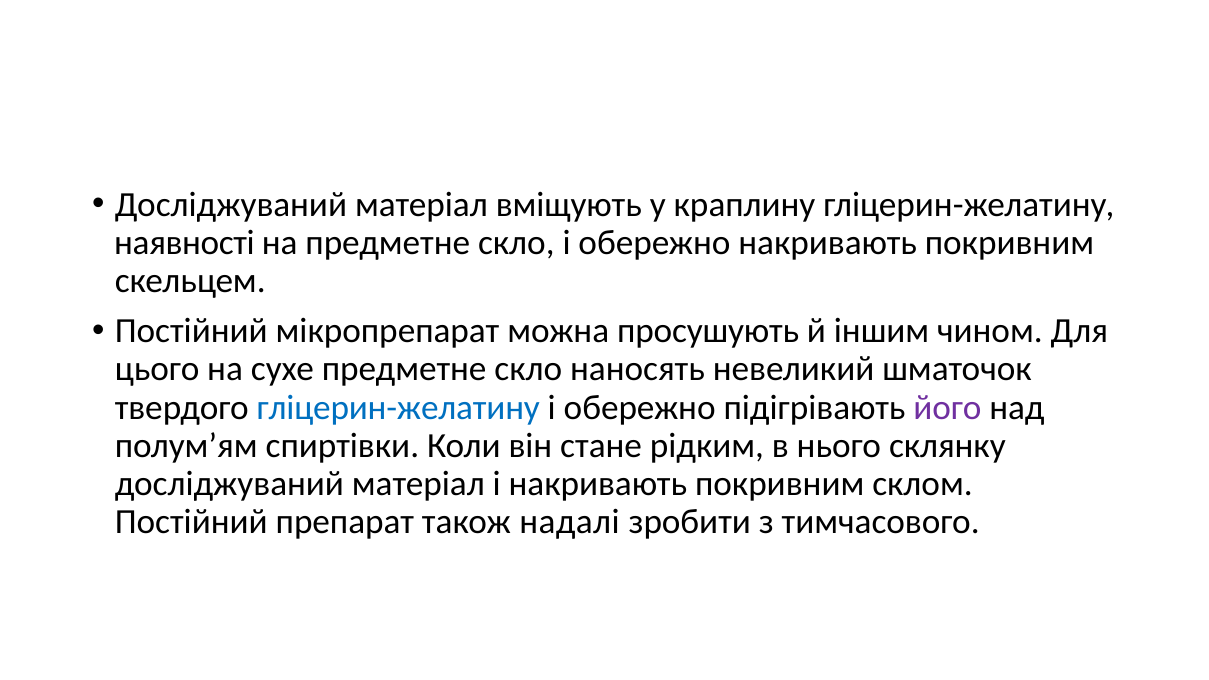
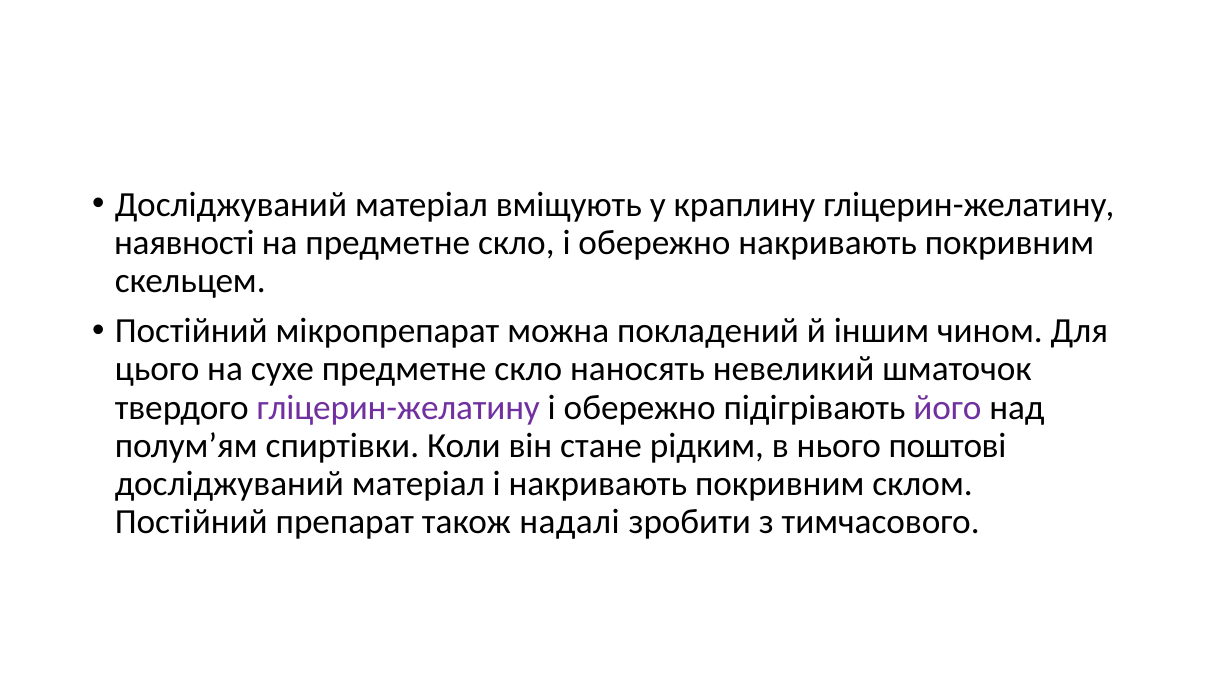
просушують: просушують -> покладений (708, 331)
гліцерин-желатину colour: blue -> purple (398, 407)
склянку: склянку -> поштові (948, 446)
